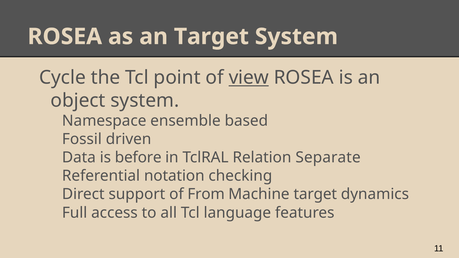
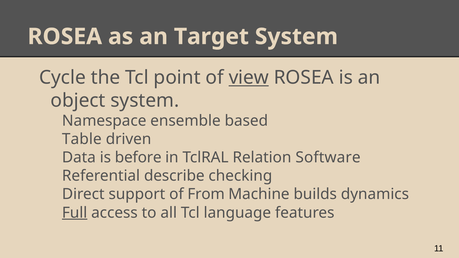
Fossil: Fossil -> Table (82, 139)
Separate: Separate -> Software (328, 158)
notation: notation -> describe (174, 176)
Machine target: target -> builds (315, 194)
Full underline: none -> present (75, 213)
